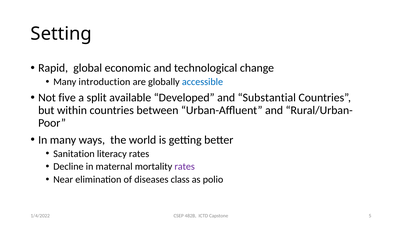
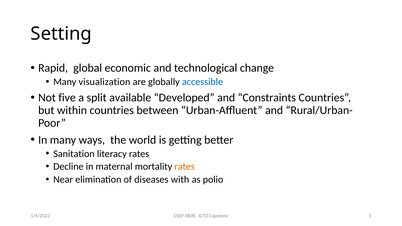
introduction: introduction -> visualization (104, 82)
Substantial: Substantial -> Constraints (267, 98)
rates colour: purple -> orange (185, 167)
class: class -> with (180, 180)
